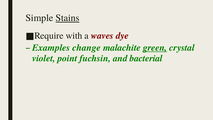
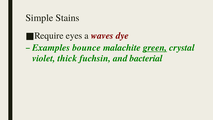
Stains underline: present -> none (68, 18)
with: with -> eyes (74, 36)
change: change -> bounce (87, 48)
point: point -> thick (67, 58)
